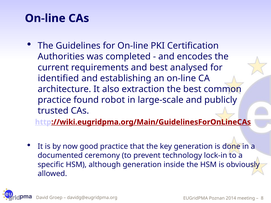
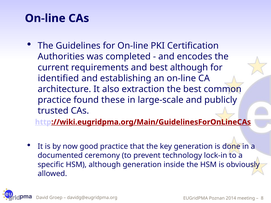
best analysed: analysed -> although (189, 68)
robot: robot -> these (113, 100)
